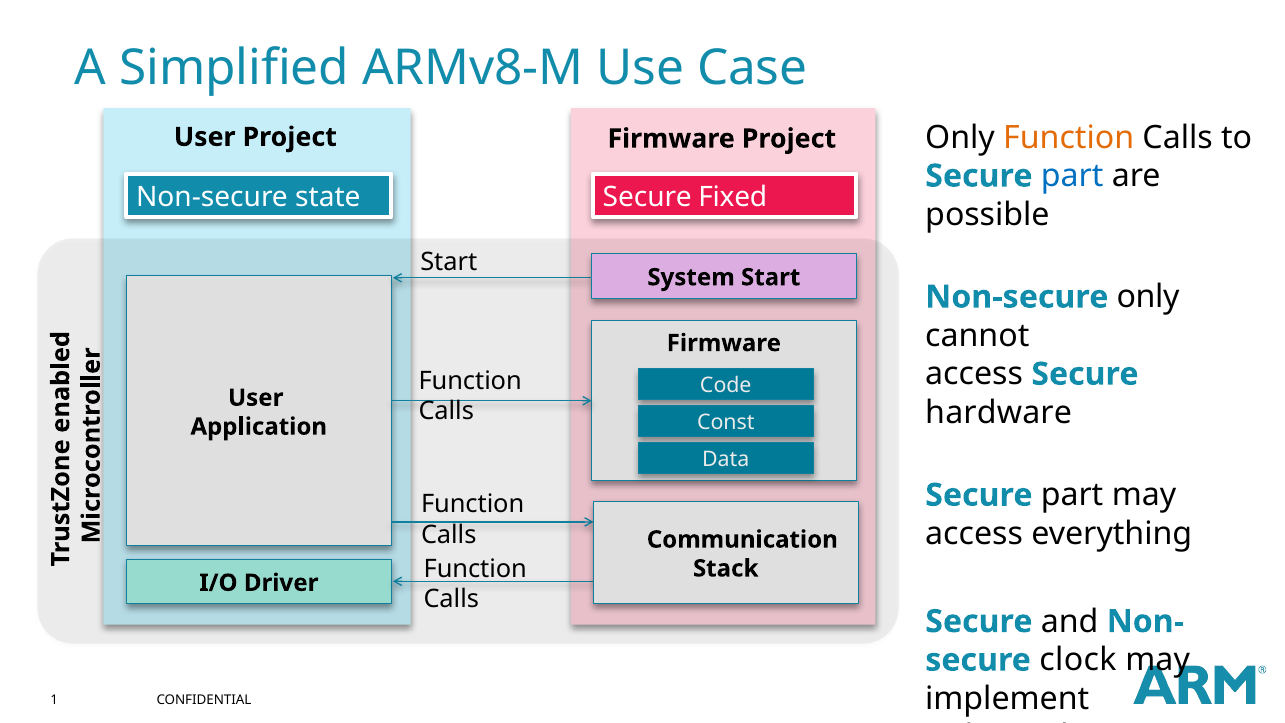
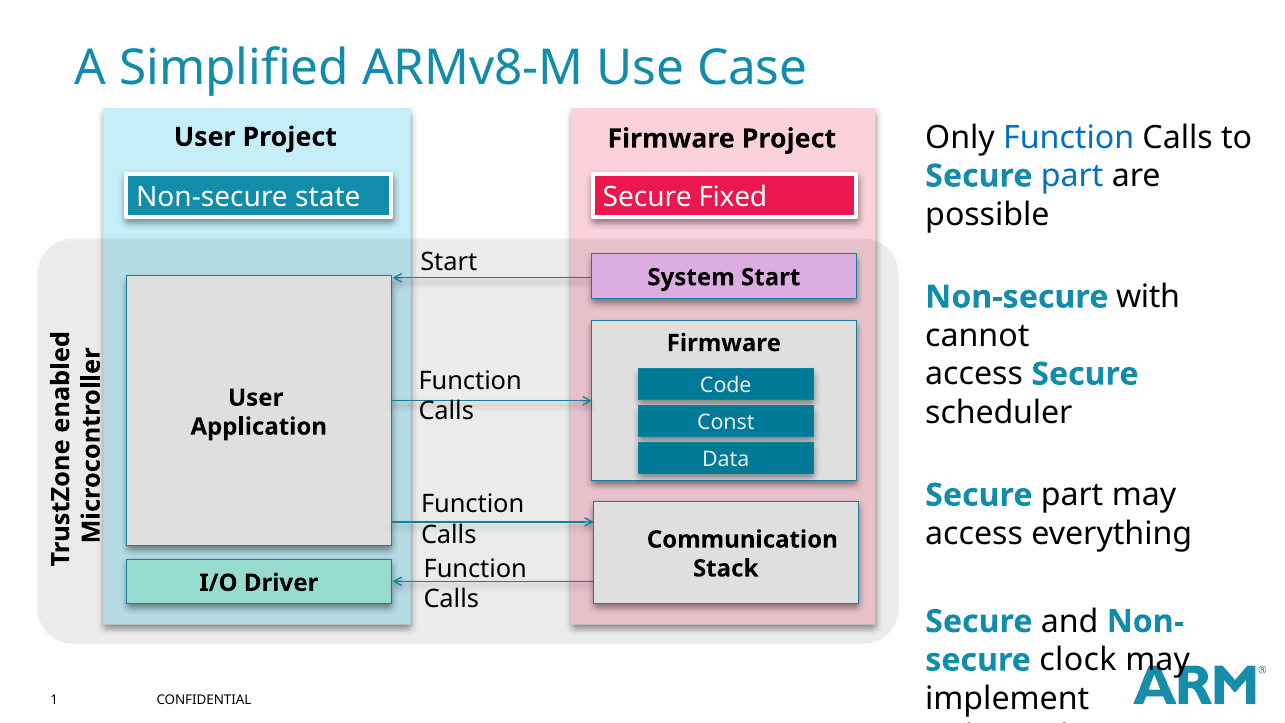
Function colour: orange -> blue (1069, 137)
Non-secure only: only -> with (1148, 297)
hardware: hardware -> scheduler (999, 413)
